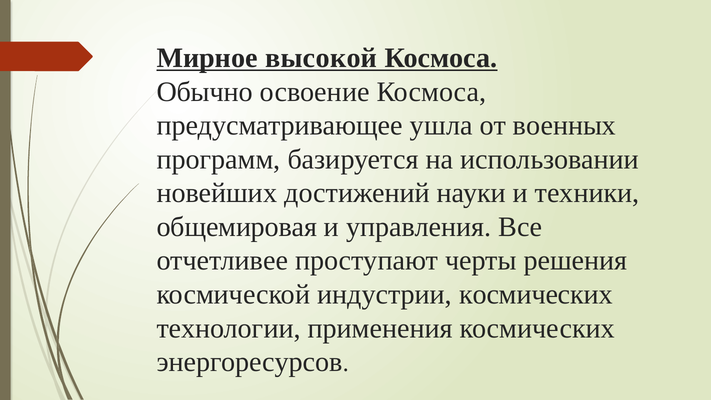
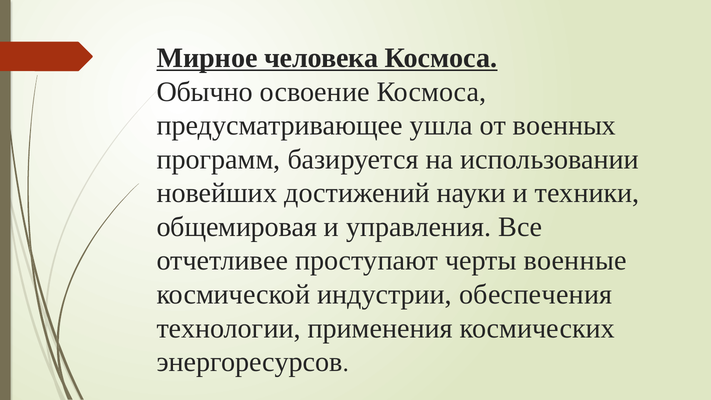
высокой: высокой -> человека (321, 58)
решения: решения -> военные (575, 261)
индустрии космических: космических -> обеспечения (536, 294)
